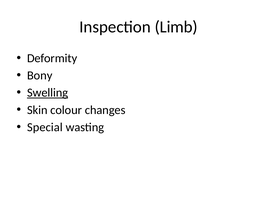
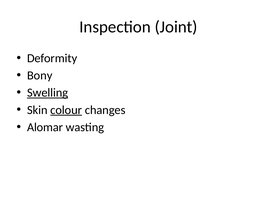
Limb: Limb -> Joint (176, 27)
colour underline: none -> present (66, 110)
Special: Special -> Alomar (45, 127)
